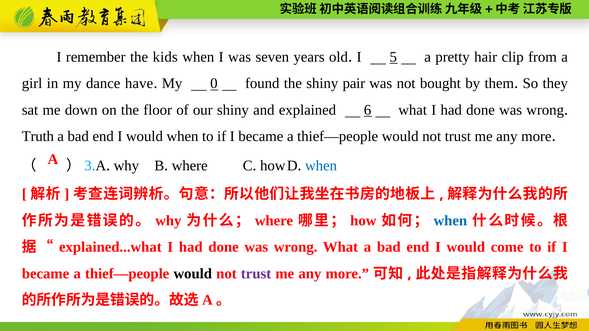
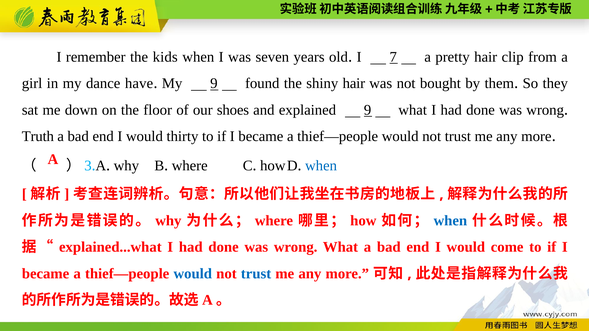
5: 5 -> 7 (393, 57)
My 0: 0 -> 9 (214, 83)
shiny pair: pair -> hair (354, 83)
our shiny: shiny -> shoes (233, 110)
explained 6: 6 -> 9 (368, 110)
would when: when -> thirty (182, 137)
would colour: black -> blue (193, 274)
trust colour: purple -> blue (256, 274)
